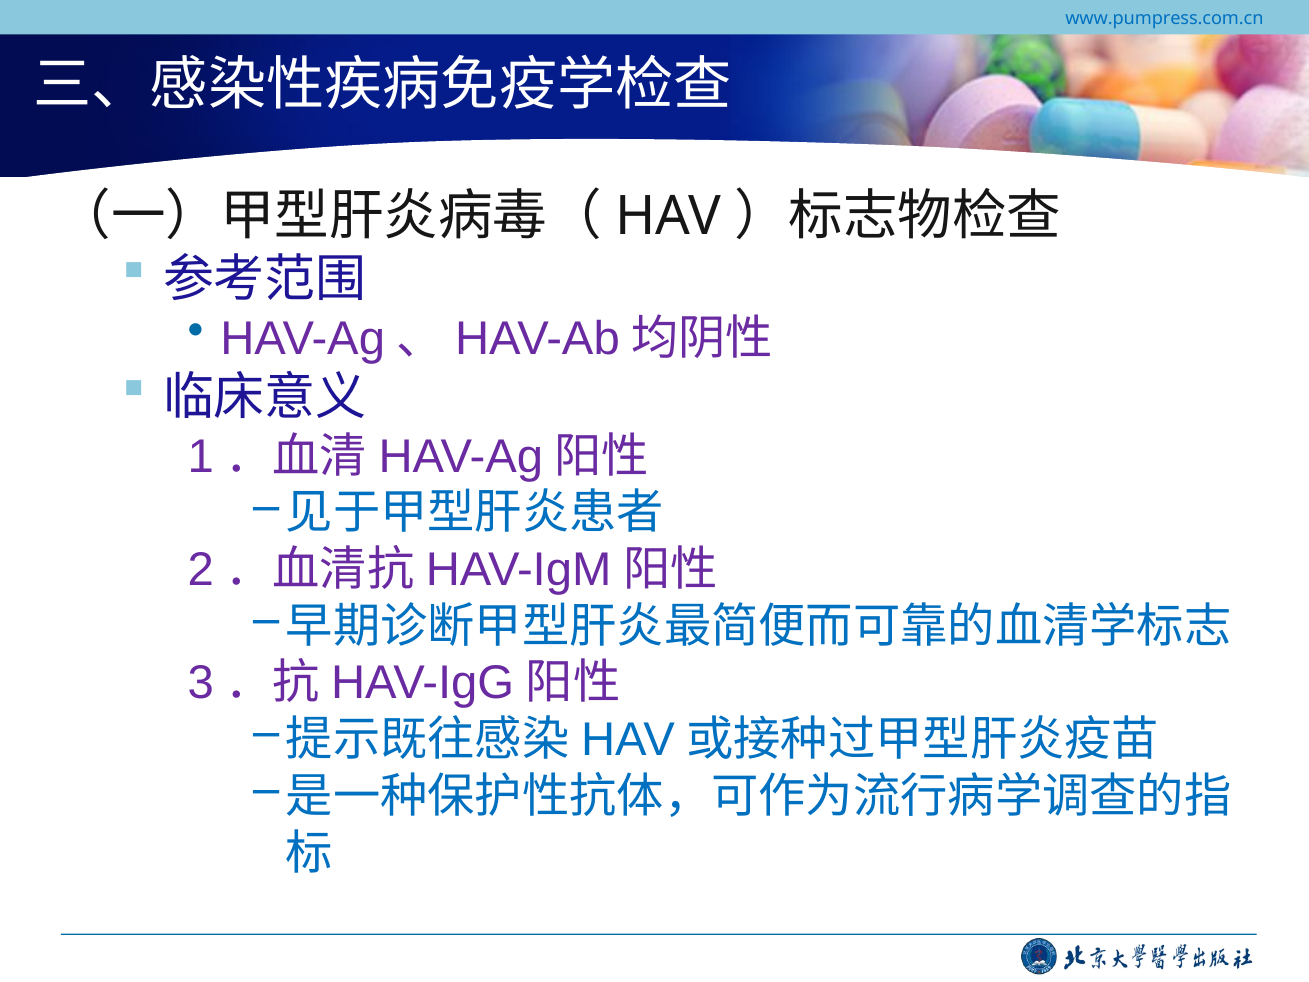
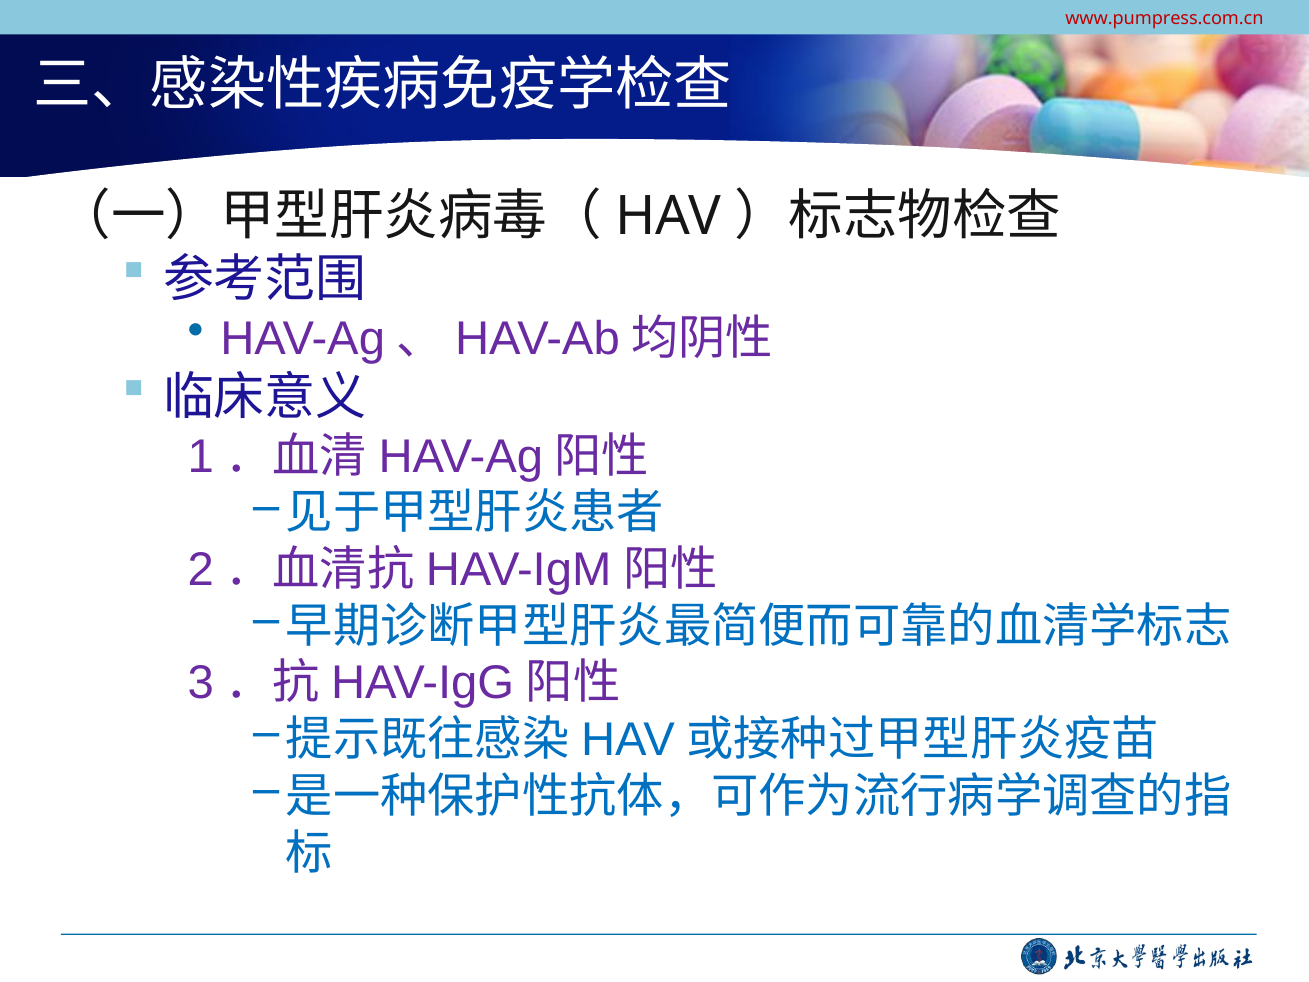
www.pumpress.com.cn colour: blue -> red (1164, 19)
